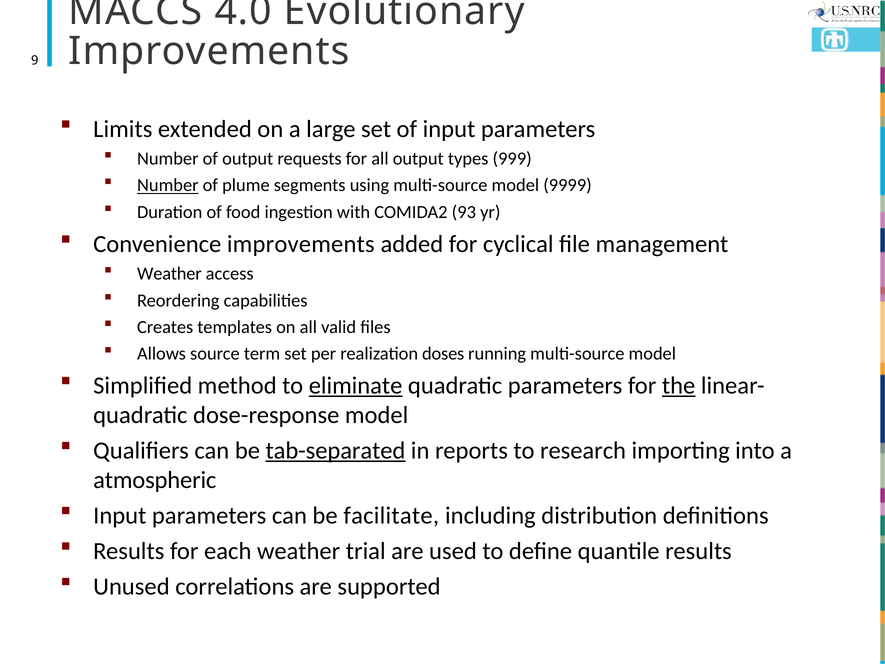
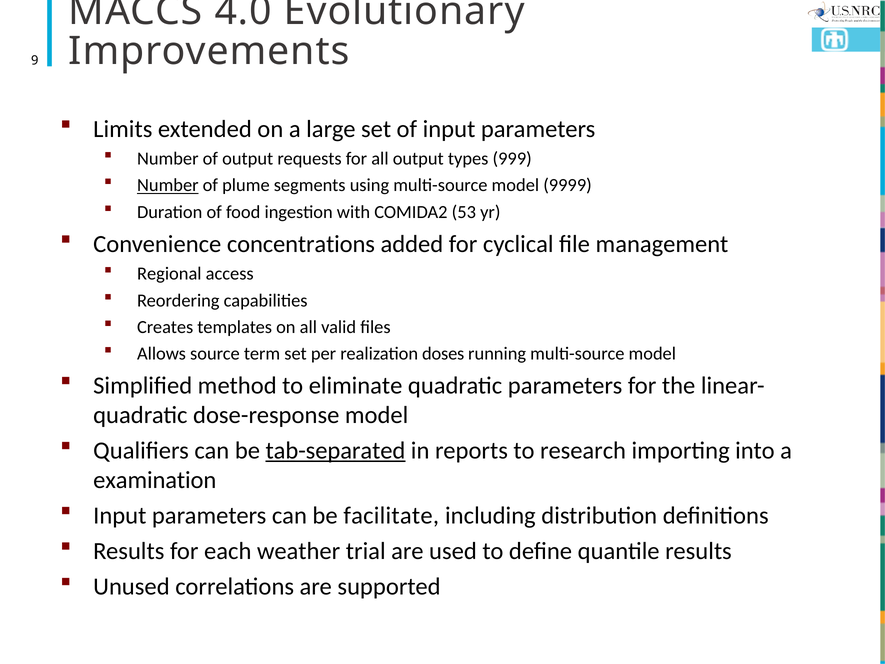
93: 93 -> 53 (464, 212)
Convenience improvements: improvements -> concentrations (301, 244)
Weather: Weather -> Regional (169, 274)
eliminate underline: present -> none (356, 386)
the underline: present -> none (679, 386)
atmospheric: atmospheric -> examination (155, 480)
